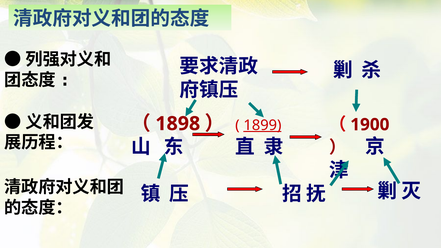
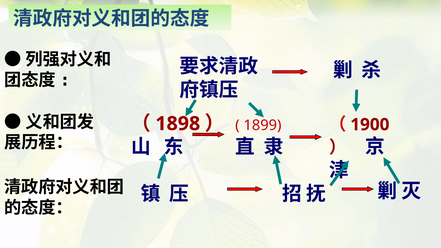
1899 underline: present -> none (262, 125)
